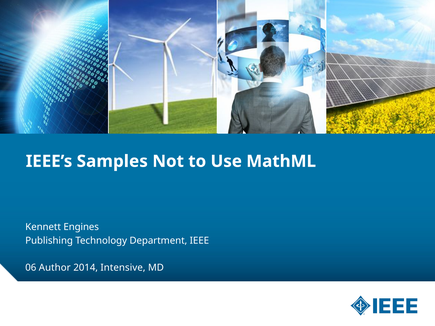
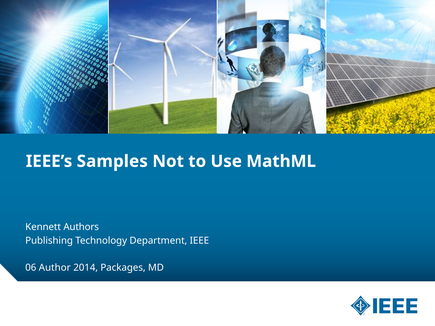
Engines: Engines -> Authors (81, 227)
Intensive: Intensive -> Packages (123, 268)
